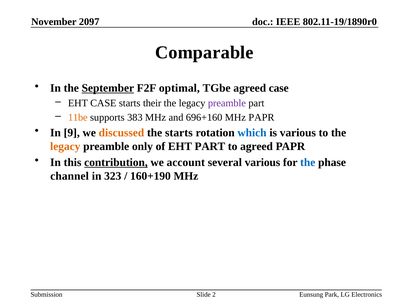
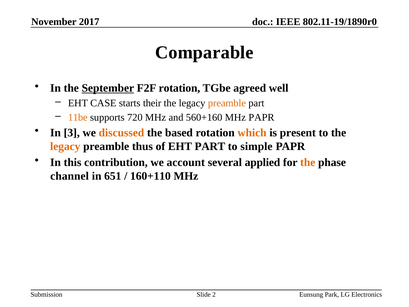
2097: 2097 -> 2017 (89, 22)
F2F optimal: optimal -> rotation (179, 88)
agreed case: case -> well (279, 88)
preamble colour: purple -> orange (227, 103)
383: 383 -> 720 (135, 117)
696+160: 696+160 -> 560+160 (204, 117)
9: 9 -> 3 (72, 133)
the starts: starts -> based (179, 133)
which colour: blue -> orange (252, 133)
is various: various -> present (298, 133)
only: only -> thus (142, 146)
to agreed: agreed -> simple (256, 146)
contribution underline: present -> none (116, 162)
several various: various -> applied (262, 162)
the colour: blue -> orange (308, 162)
323: 323 -> 651 (113, 176)
160+190: 160+190 -> 160+110 (150, 176)
